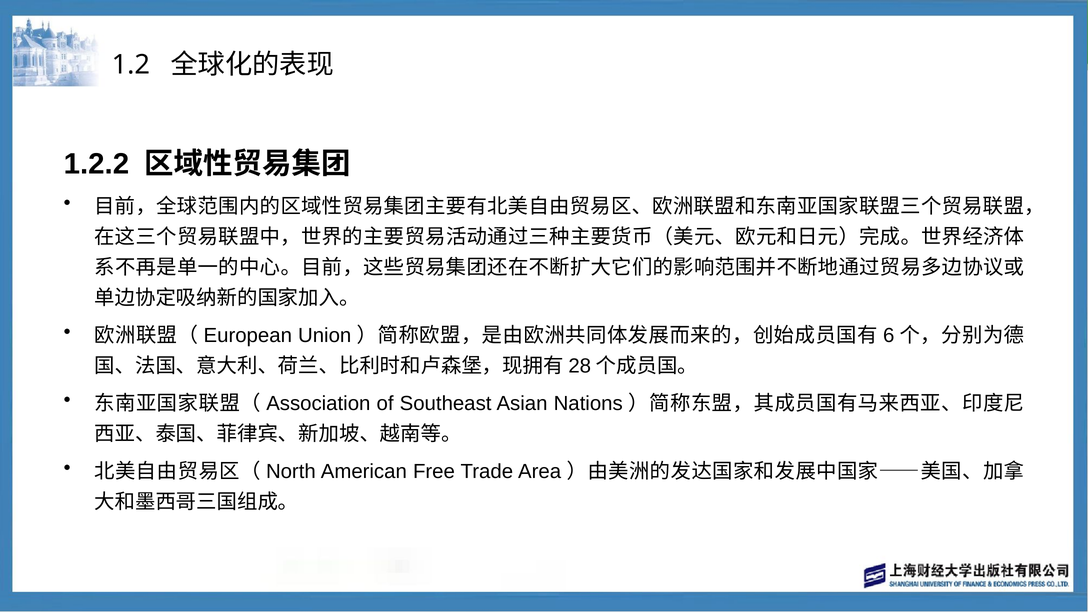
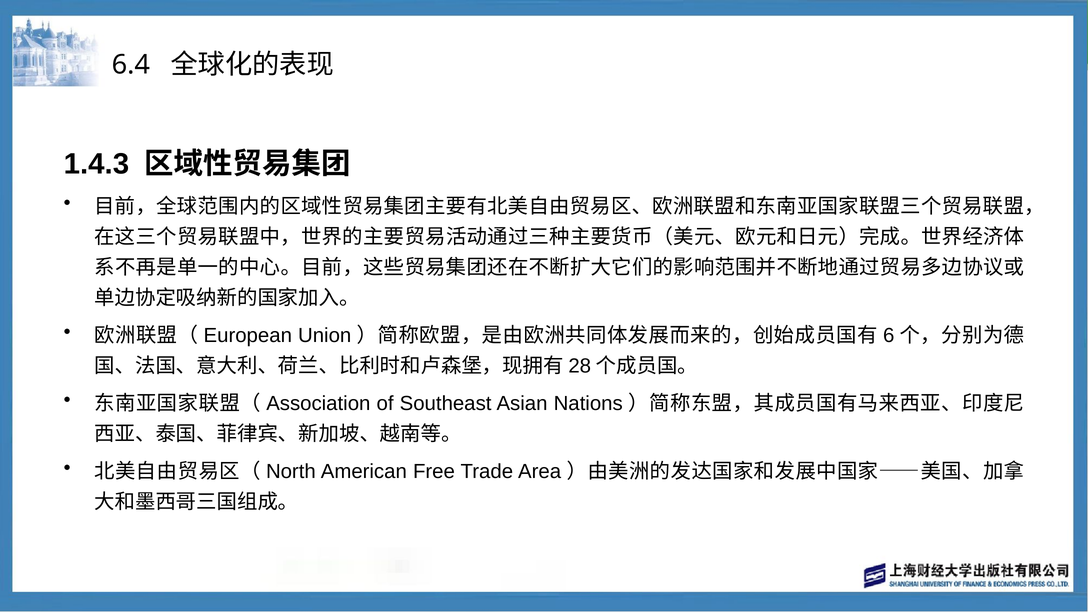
1.2: 1.2 -> 6.4 (131, 65)
1.2.2: 1.2.2 -> 1.4.3 (96, 164)
